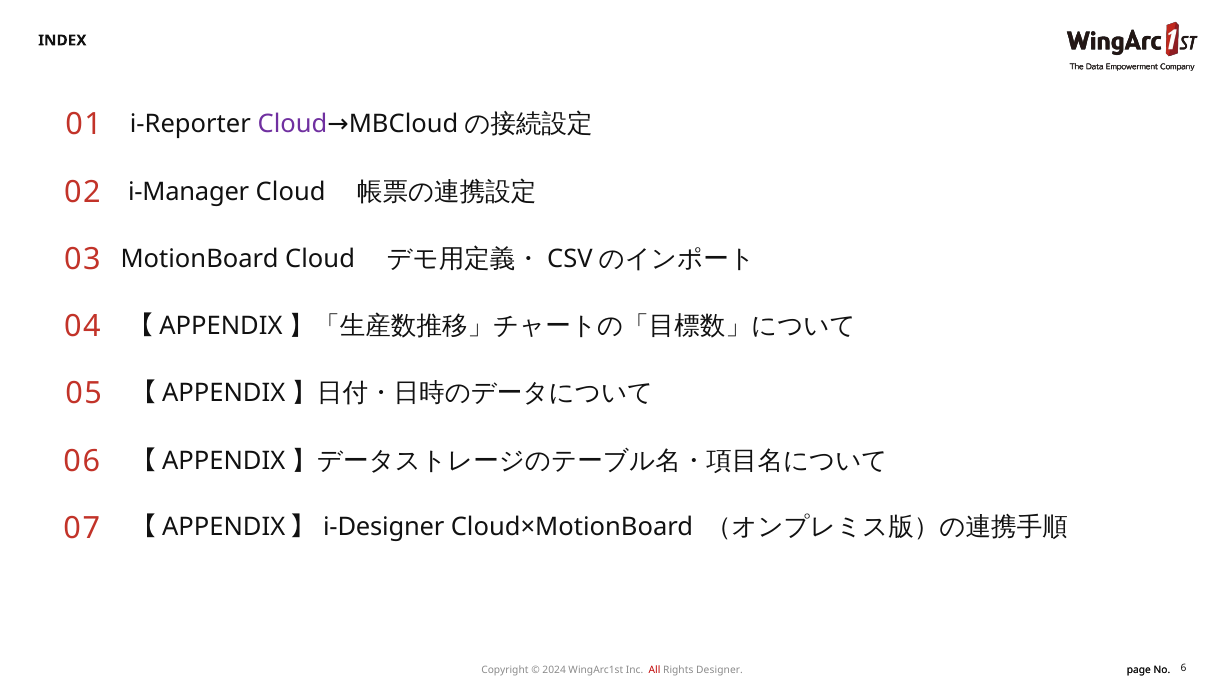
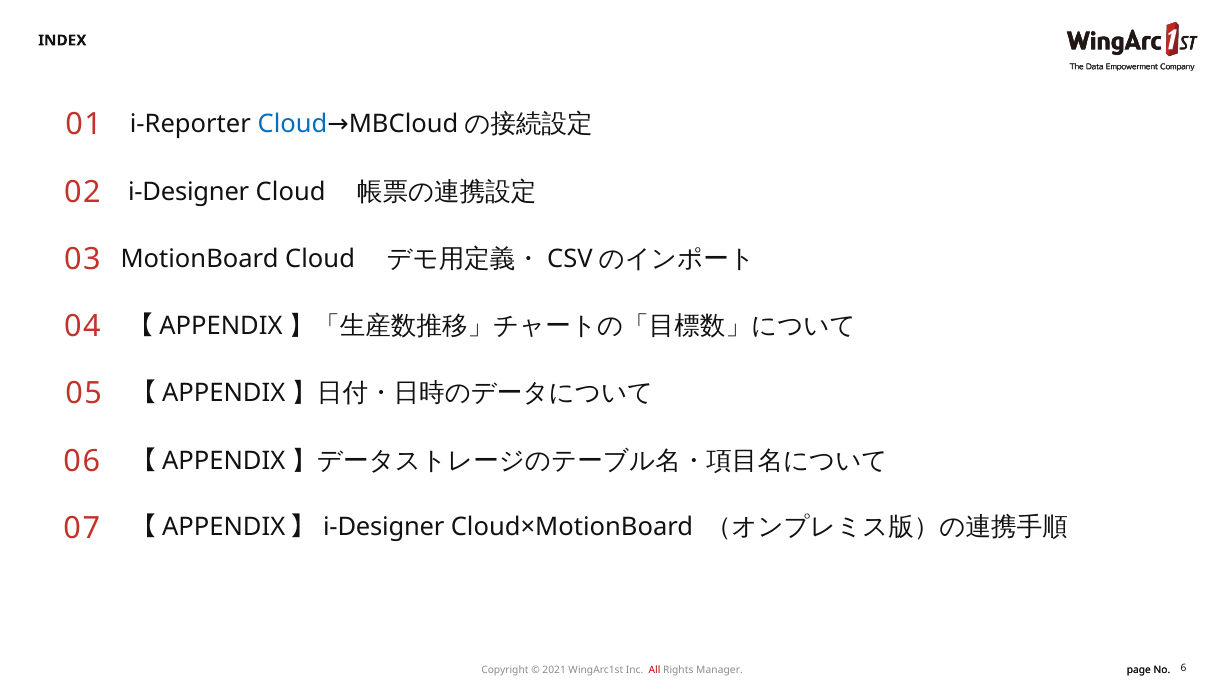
Cloud colour: purple -> blue (292, 124)
i-Manager: i-Manager -> i-Designer (189, 192)
2024: 2024 -> 2021 (554, 670)
Designer: Designer -> Manager (720, 670)
